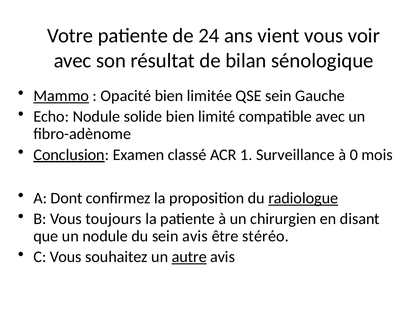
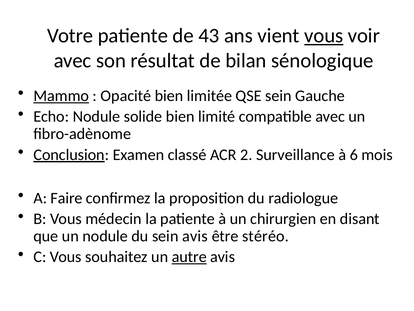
24: 24 -> 43 (209, 36)
vous underline: none -> present (324, 36)
1: 1 -> 2 (246, 154)
0: 0 -> 6 (354, 154)
Dont: Dont -> Faire (67, 198)
radiologue underline: present -> none (303, 198)
toujours: toujours -> médecin (114, 218)
